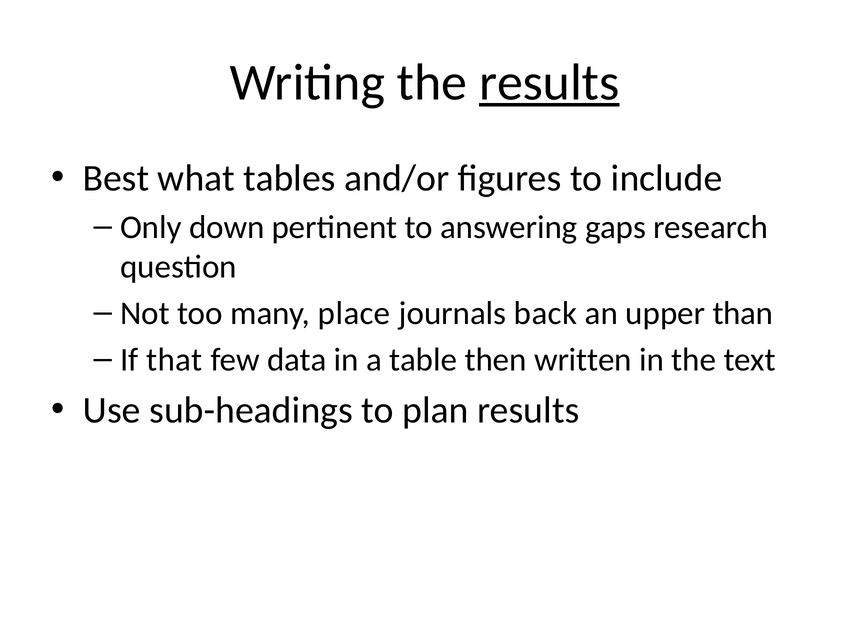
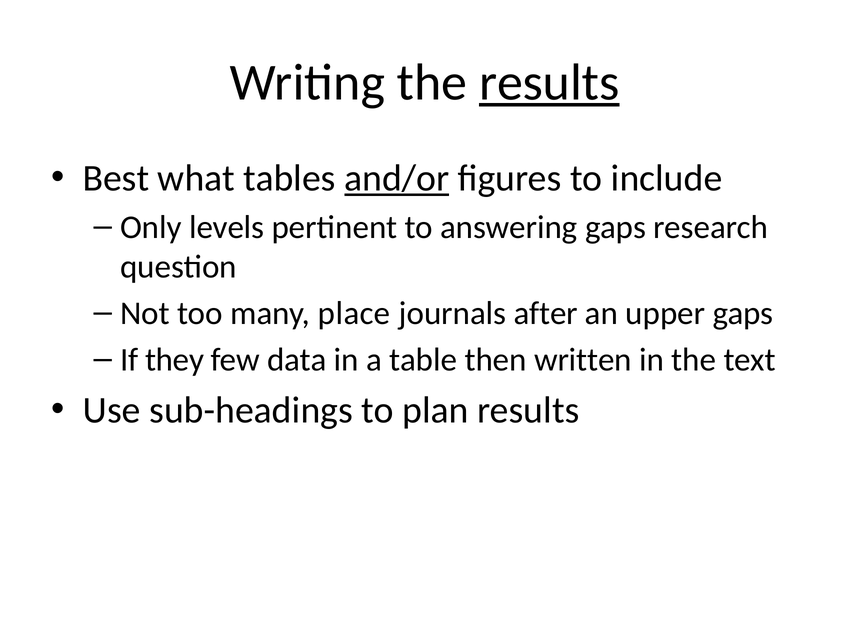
and/or underline: none -> present (397, 178)
down: down -> levels (227, 227)
back: back -> after (546, 313)
upper than: than -> gaps (743, 313)
that: that -> they (175, 359)
